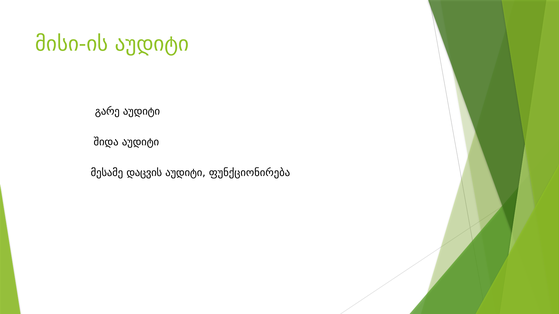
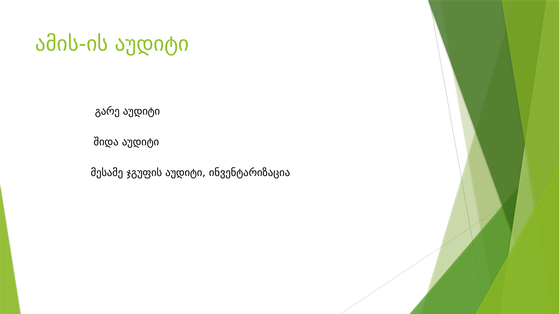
მისი-ის: მისი-ის -> ამის-ის (72, 44)
დაცვის: დაცვის -> ჯგუფის (144, 173)
ფუნქციონირება: ფუნქციონირება -> ინვენტარიზაცია (250, 173)
